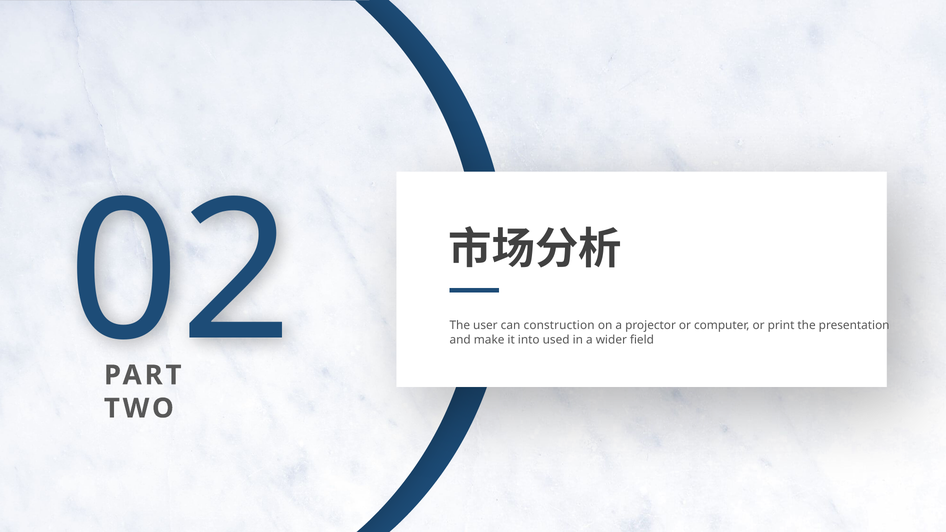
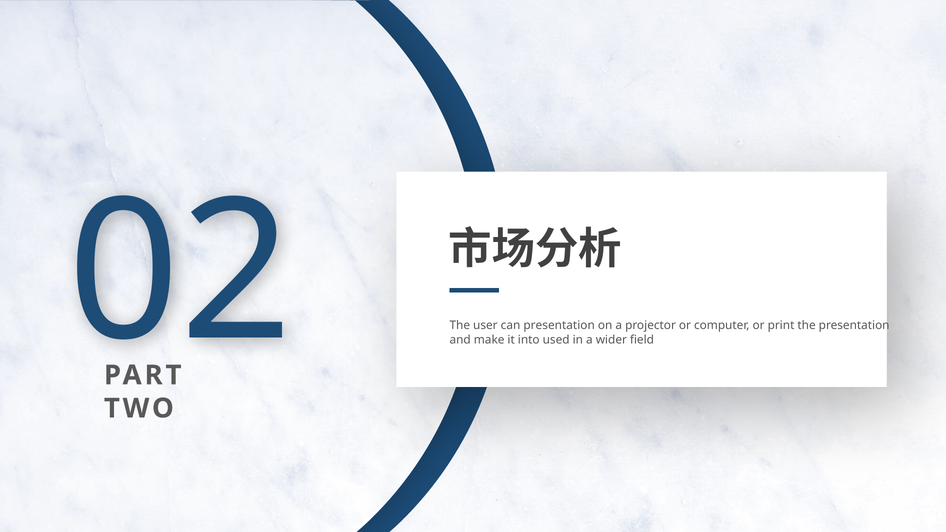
can construction: construction -> presentation (559, 326)
